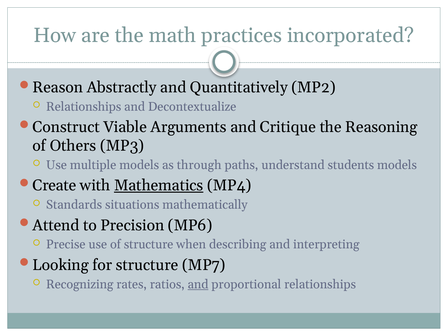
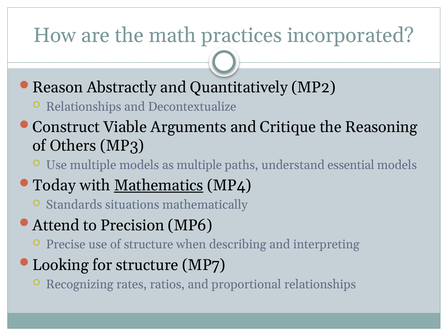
as through: through -> multiple (199, 165)
students: students -> essential (351, 165)
Create: Create -> Today (54, 186)
and underline: present -> none (198, 284)
